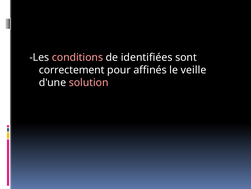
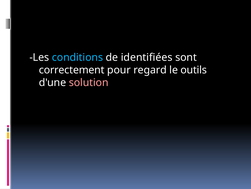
conditions colour: pink -> light blue (77, 57)
affinés: affinés -> regard (150, 70)
veille: veille -> outils (194, 70)
